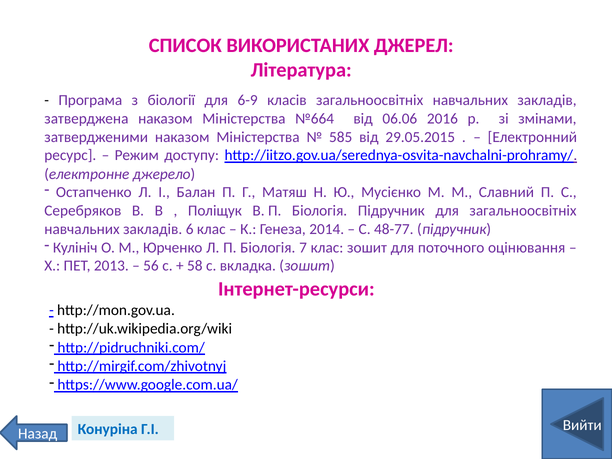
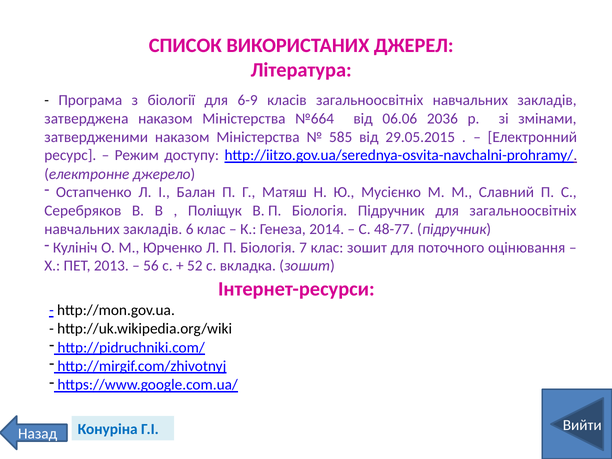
2016: 2016 -> 2036 (442, 119)
58: 58 -> 52 (195, 266)
